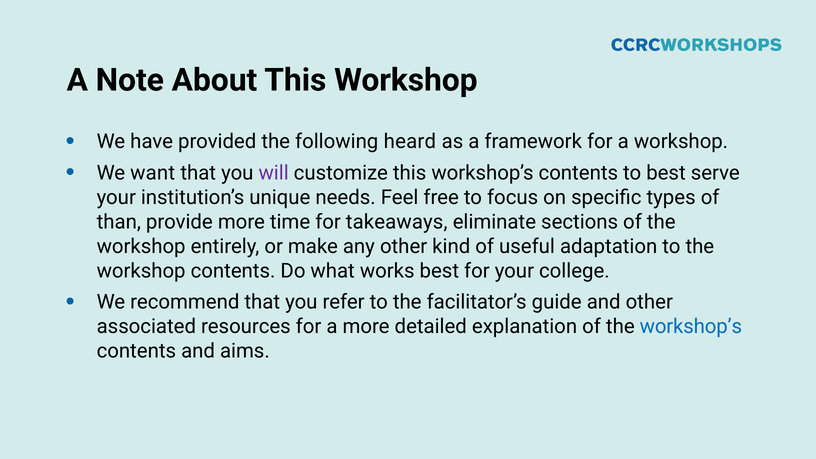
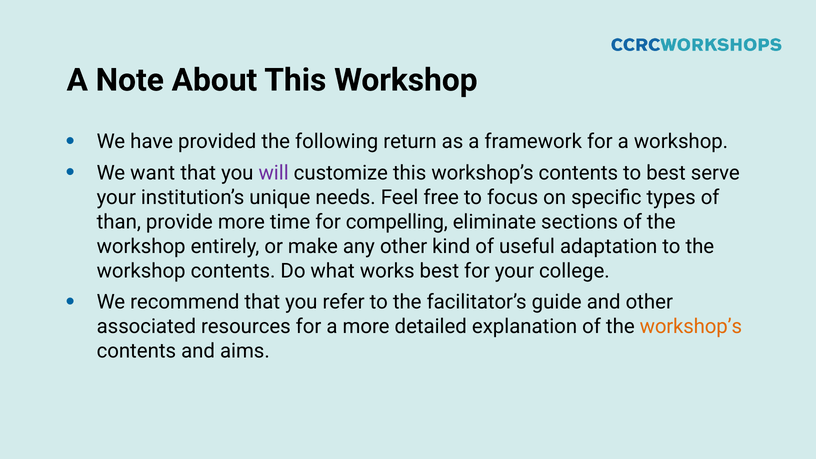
heard: heard -> return (410, 142)
takeaways: takeaways -> compelling (397, 222)
workshop’s colour: blue -> orange (691, 327)
